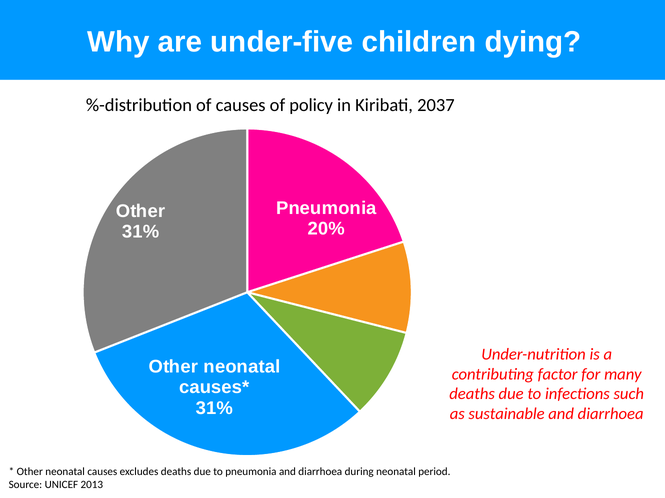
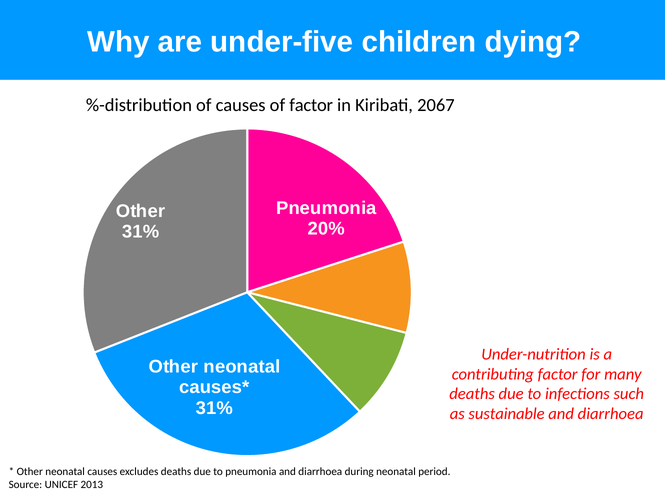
of policy: policy -> factor (311, 105)
2037: 2037 -> 2067 (436, 105)
